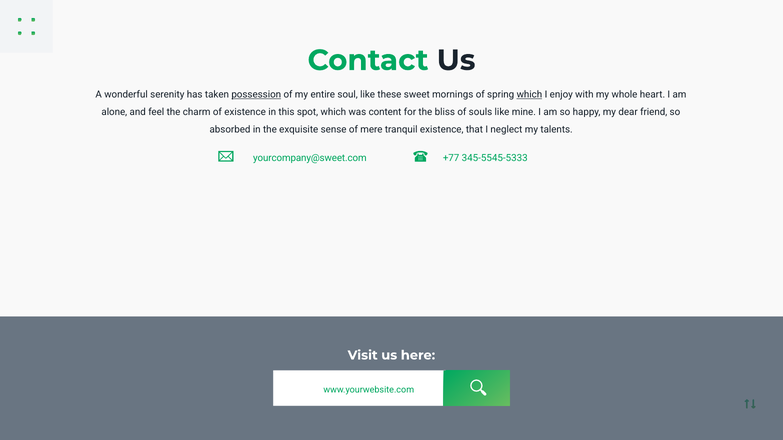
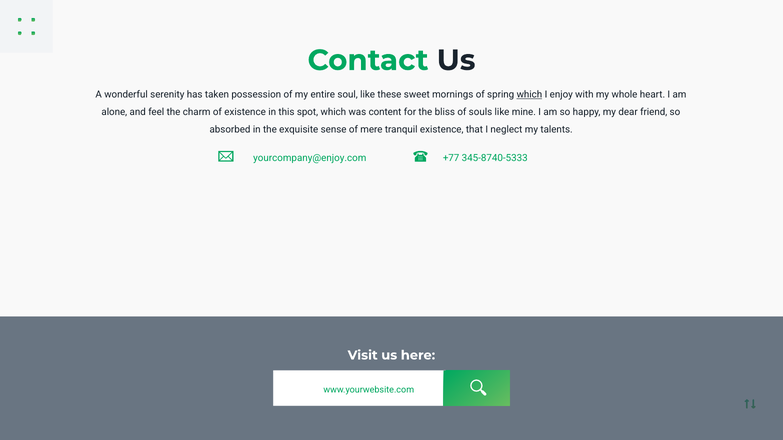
possession underline: present -> none (256, 95)
yourcompany@sweet.com: yourcompany@sweet.com -> yourcompany@enjoy.com (310, 158)
345-5545-5333: 345-5545-5333 -> 345-8740-5333 (495, 158)
